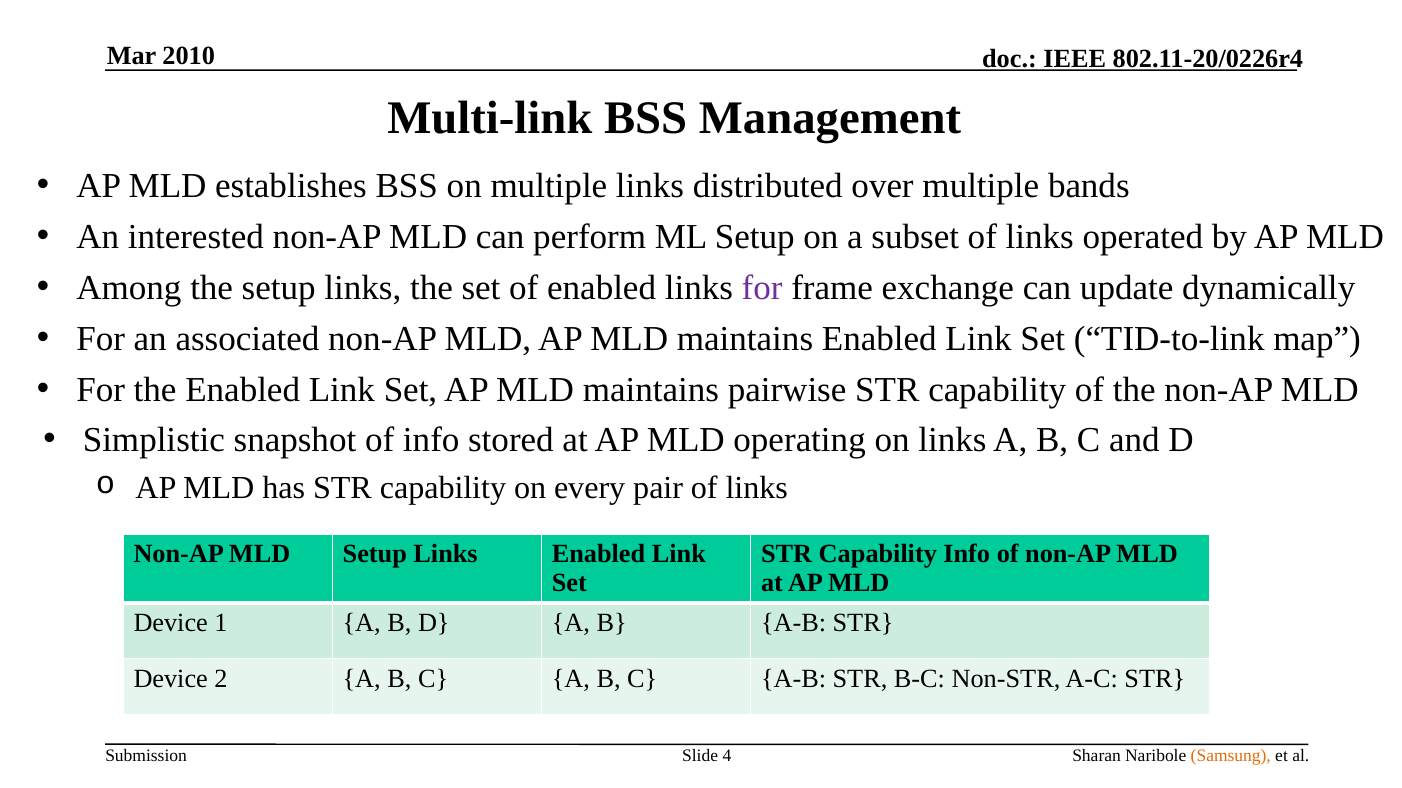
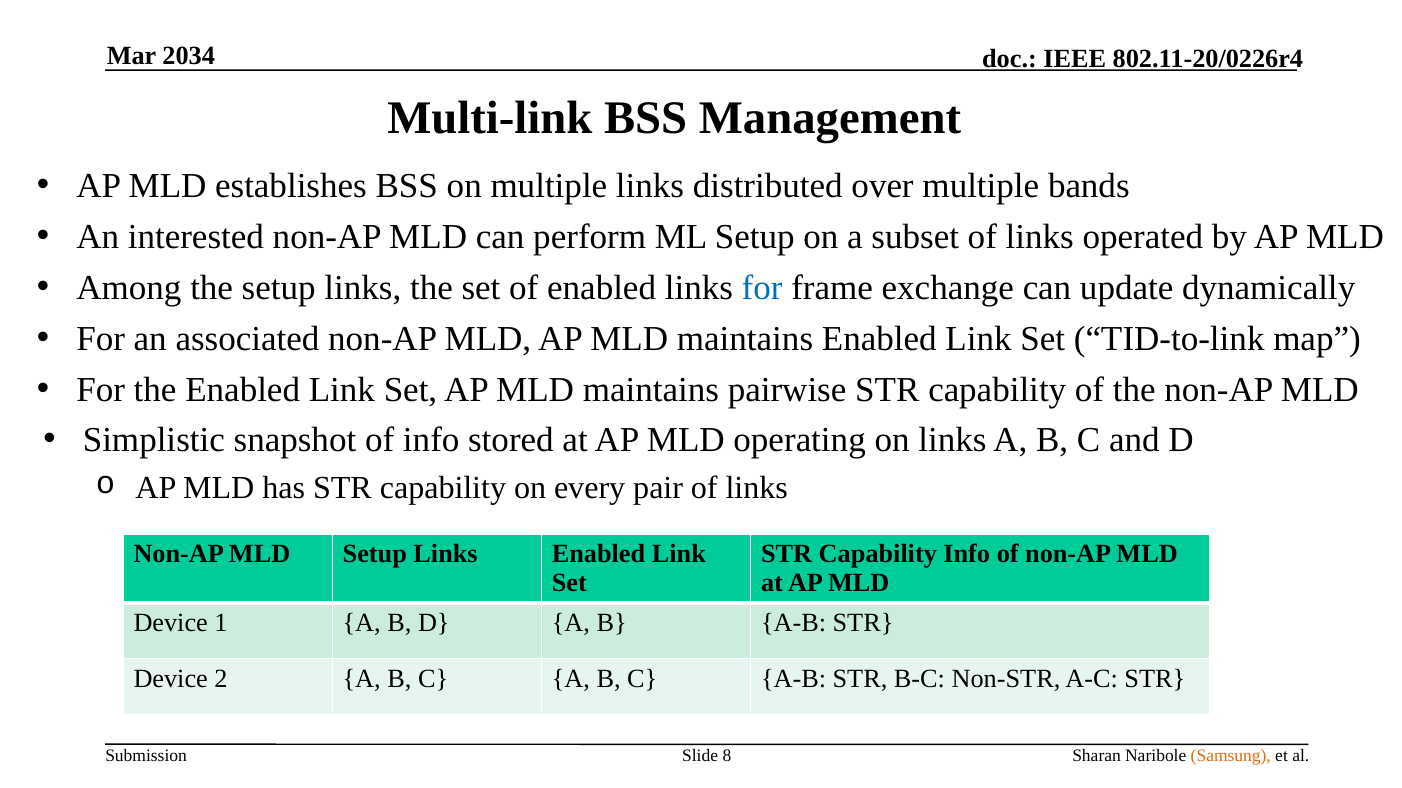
2010: 2010 -> 2034 (189, 56)
for colour: purple -> blue (762, 288)
4: 4 -> 8 (727, 756)
